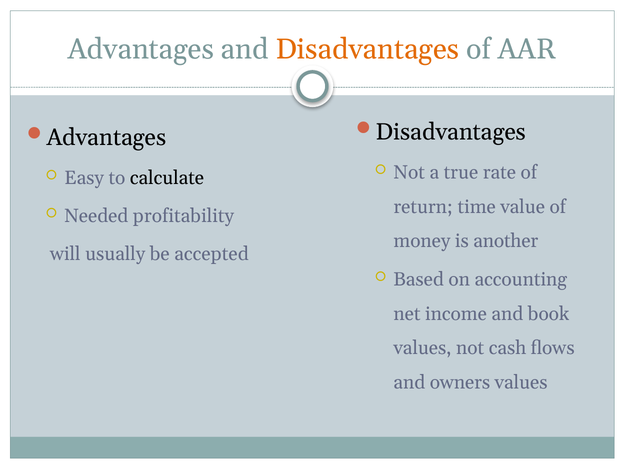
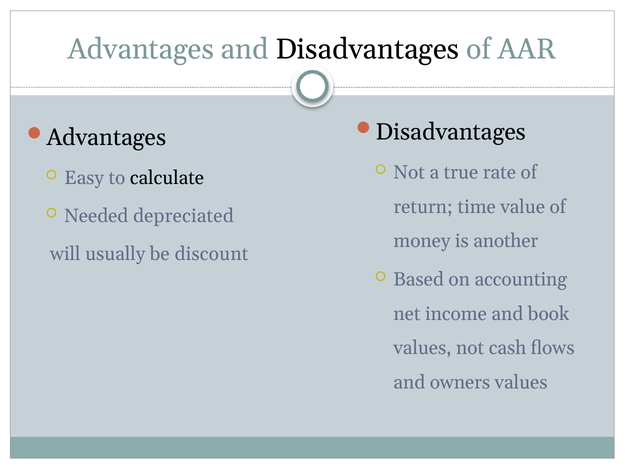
Disadvantages colour: orange -> black (367, 49)
profitability: profitability -> depreciated (183, 216)
accepted: accepted -> discount (211, 254)
